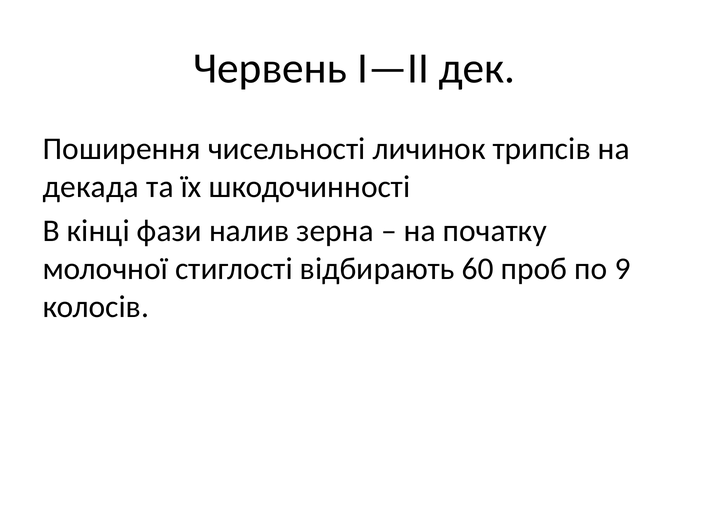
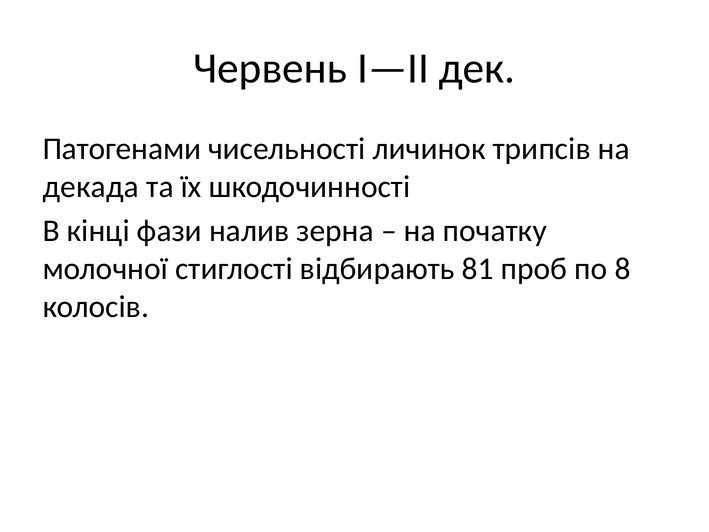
Поширення: Поширення -> Патогенами (122, 149)
60: 60 -> 81 (478, 269)
9: 9 -> 8 (623, 269)
